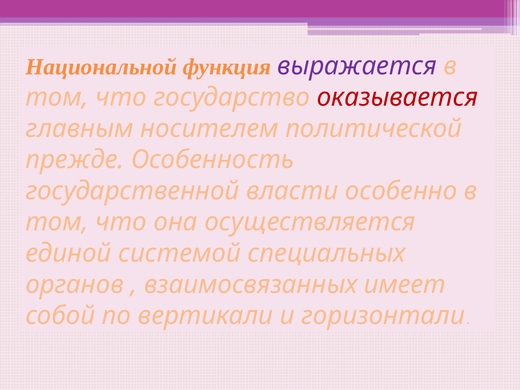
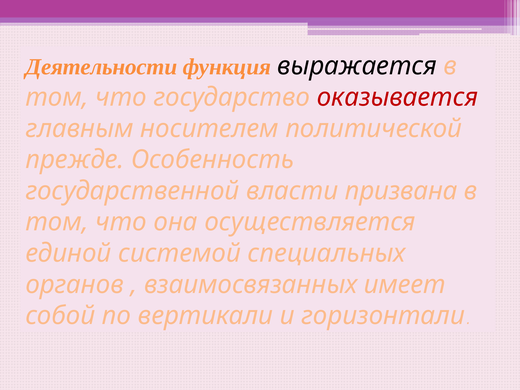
Национальной: Национальной -> Деятельности (101, 67)
выражается colour: purple -> black (357, 66)
особенно: особенно -> призвана (401, 191)
